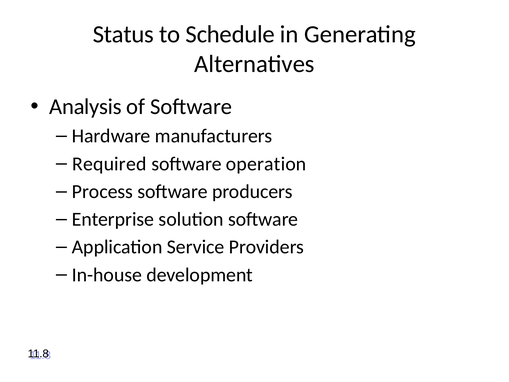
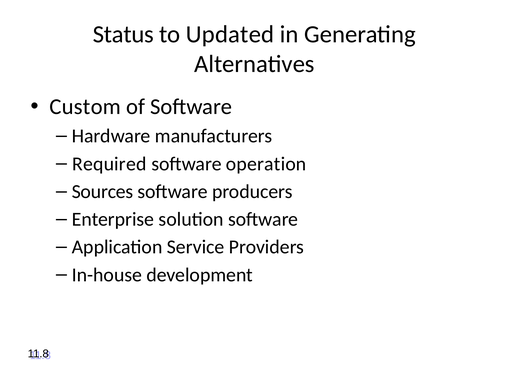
Schedule: Schedule -> Updated (230, 34)
Analysis: Analysis -> Custom (85, 107)
Process: Process -> Sources (103, 191)
